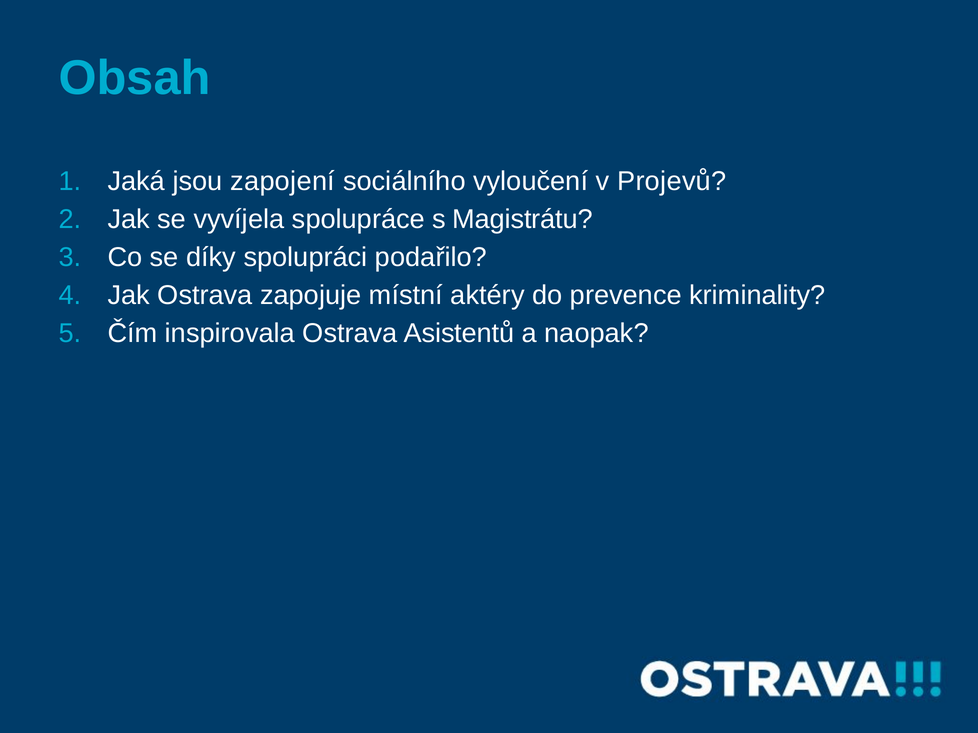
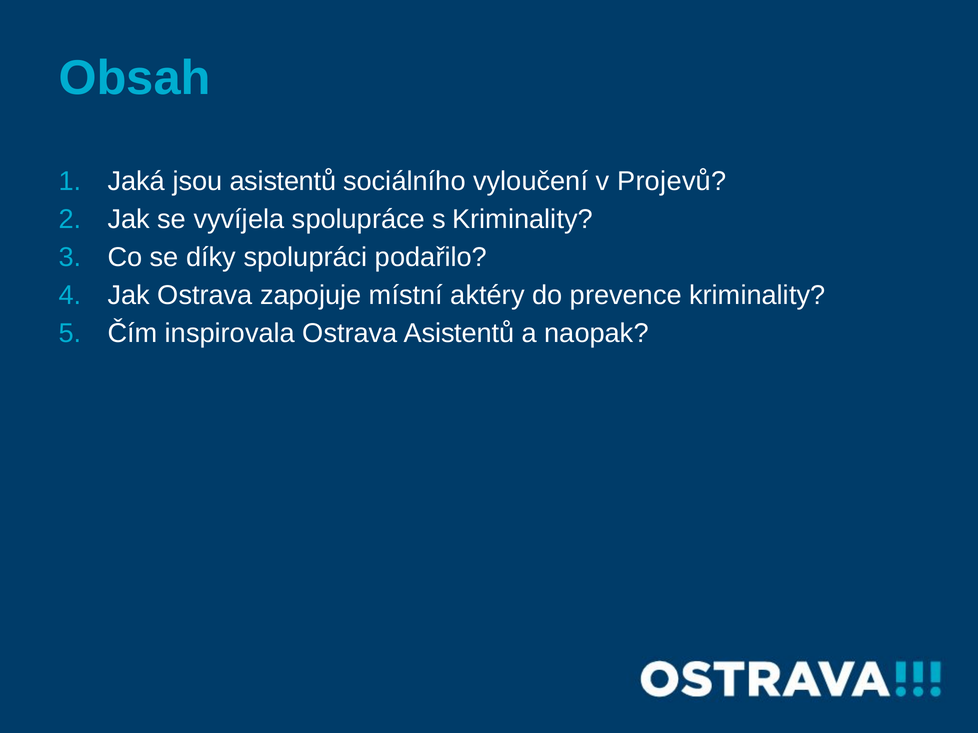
jsou zapojení: zapojení -> asistentů (283, 182)
s Magistrátu: Magistrátu -> Kriminality (522, 220)
